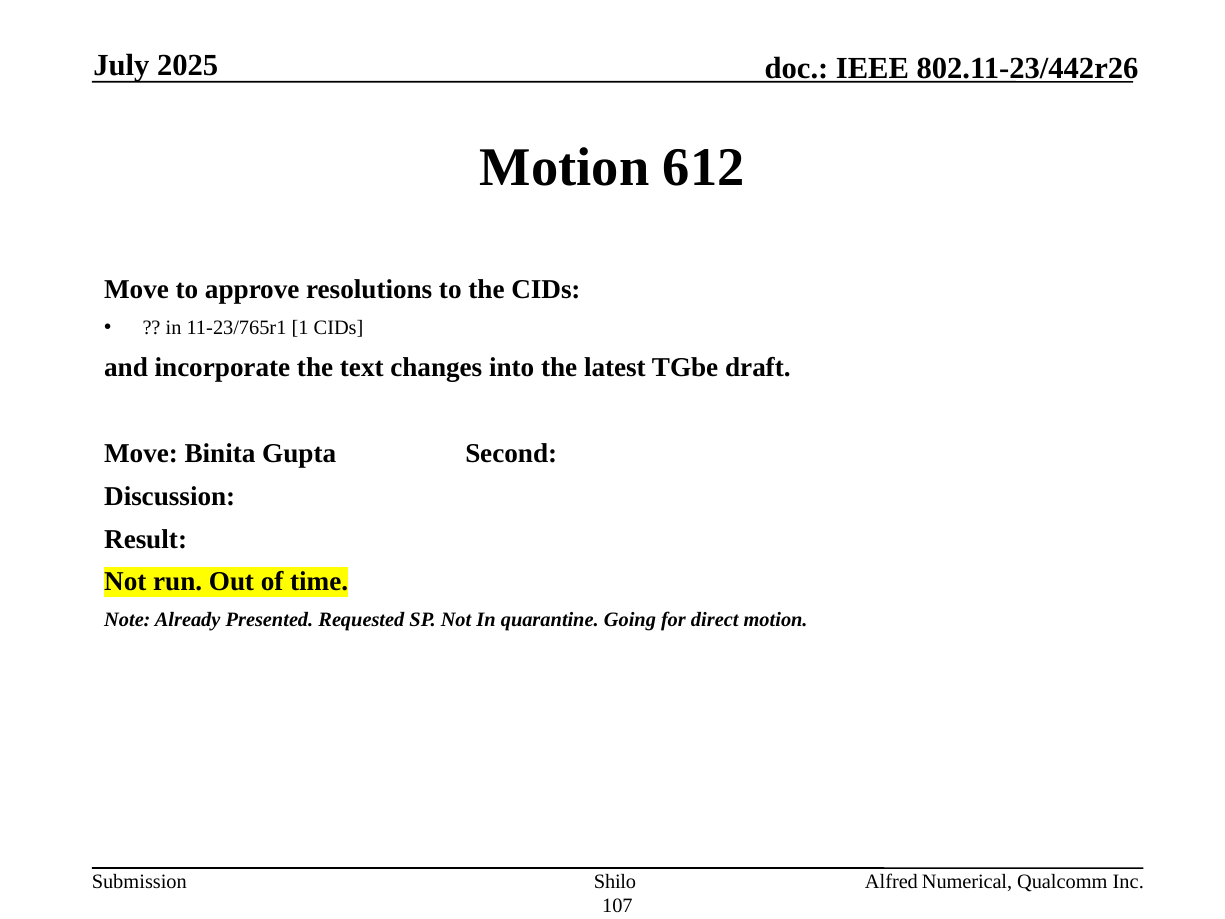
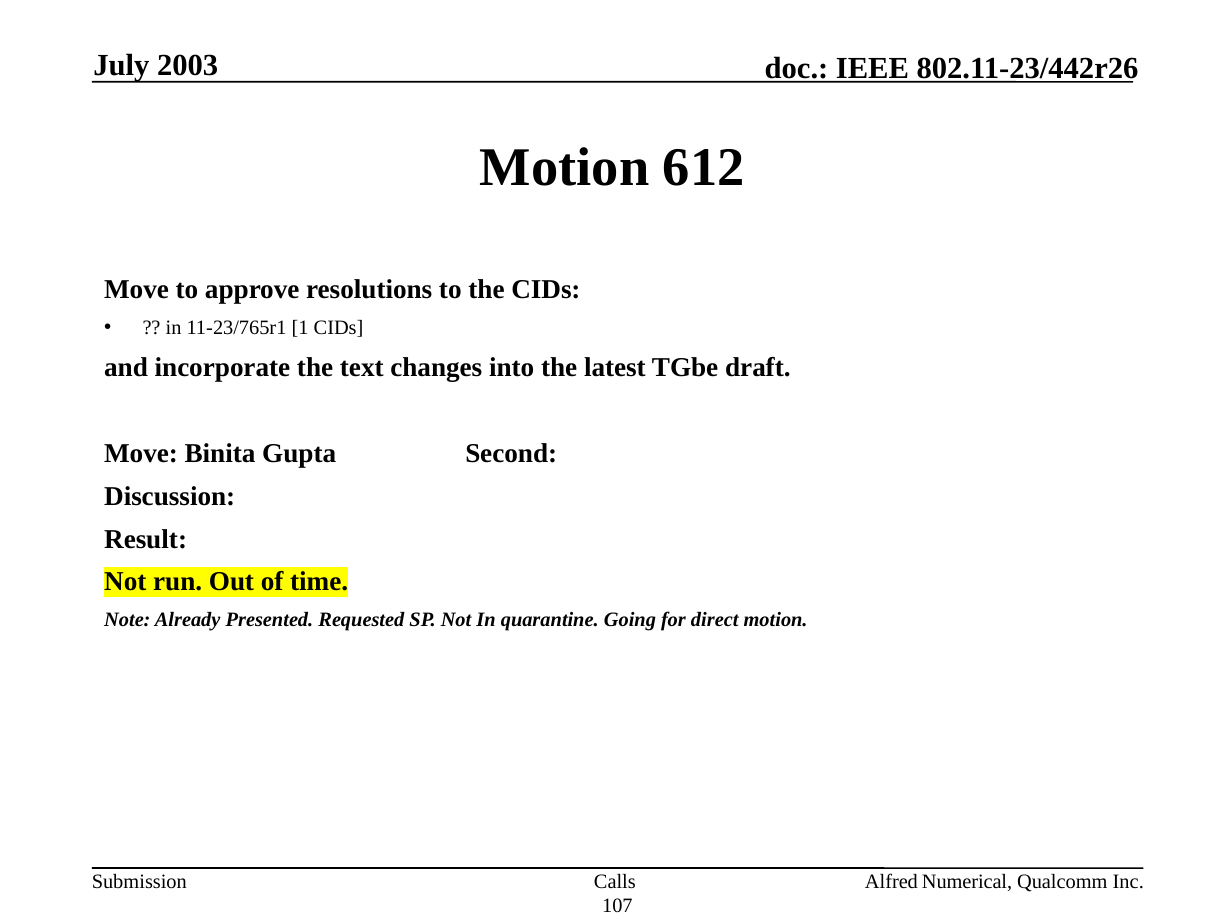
2025: 2025 -> 2003 (188, 65)
Shilo: Shilo -> Calls (615, 881)
